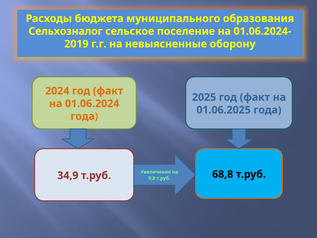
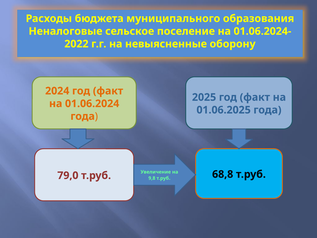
Сельхозналог: Сельхозналог -> Неналоговые (66, 31)
2019: 2019 -> 2022 (76, 44)
34,9: 34,9 -> 79,0 (68, 175)
